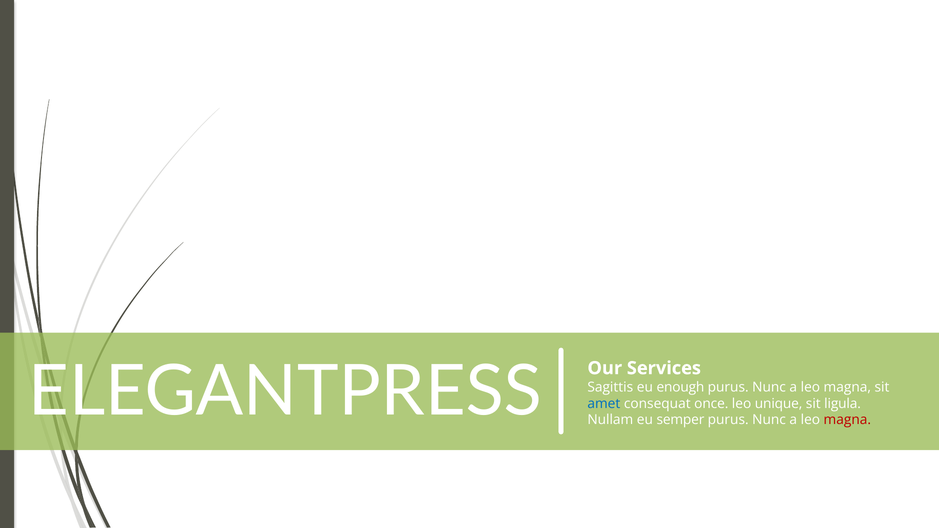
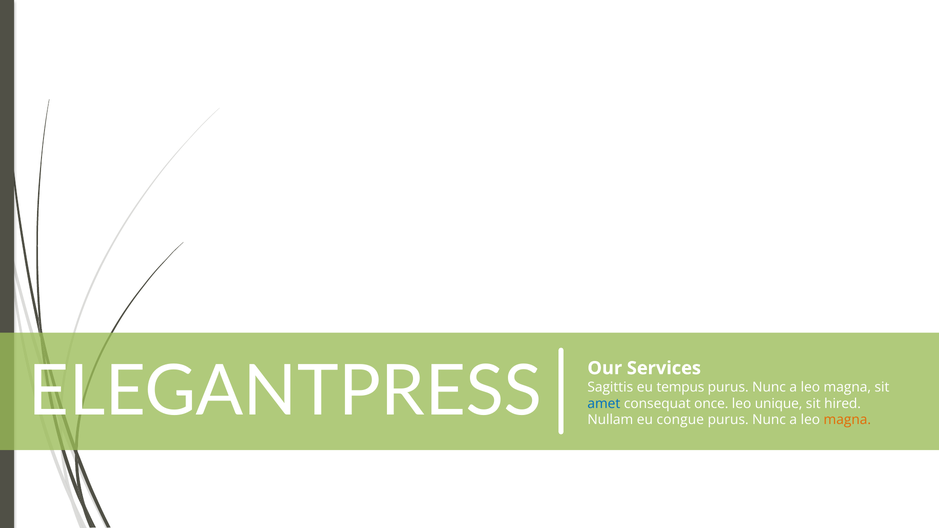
enough: enough -> tempus (680, 387)
ligula: ligula -> hired (843, 404)
semper: semper -> congue (680, 420)
magna colour: red -> orange (847, 420)
